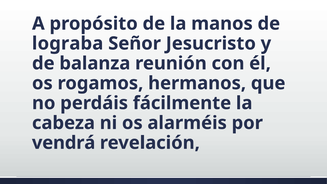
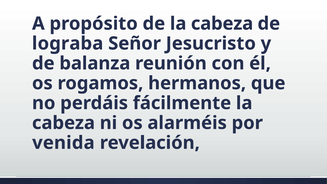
de la manos: manos -> cabeza (222, 24)
vendrá: vendrá -> venida (63, 143)
